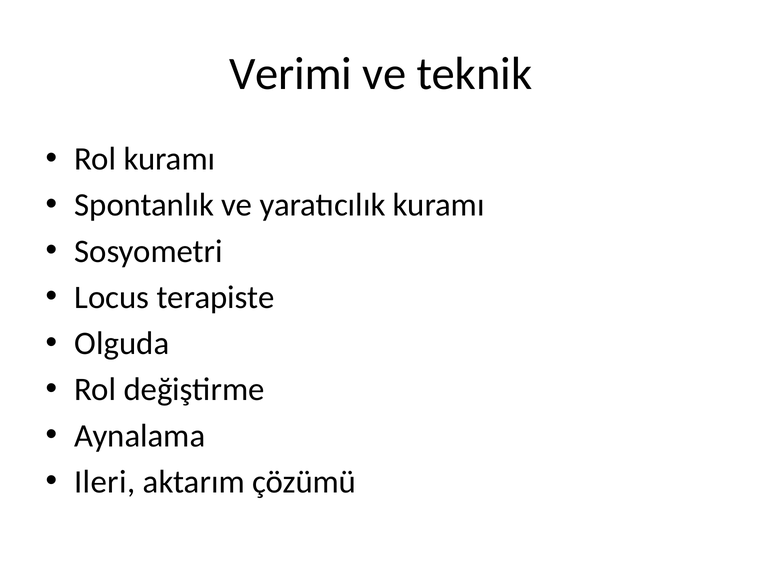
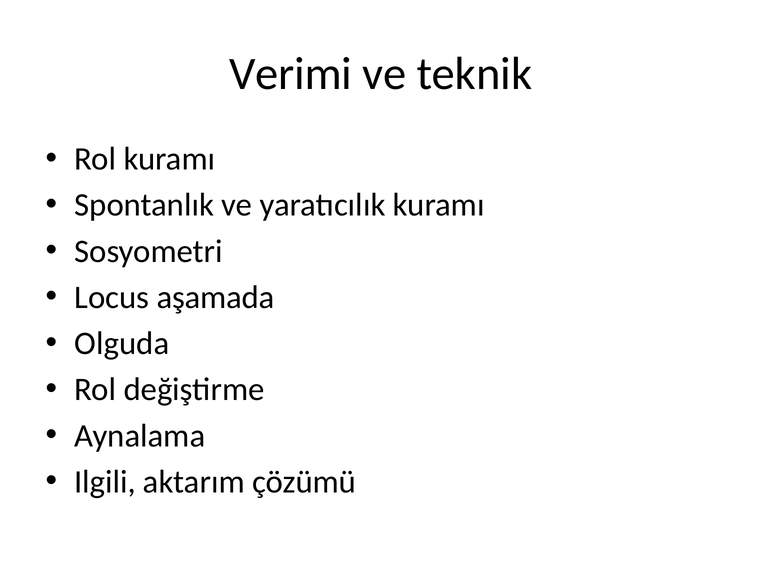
terapiste: terapiste -> aşamada (216, 298)
Ileri: Ileri -> Ilgili (105, 482)
